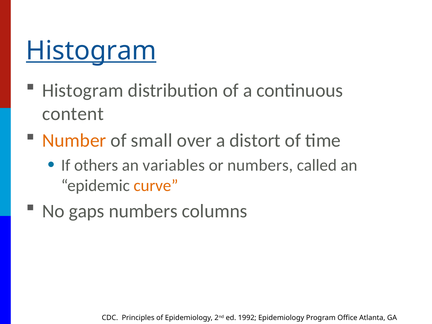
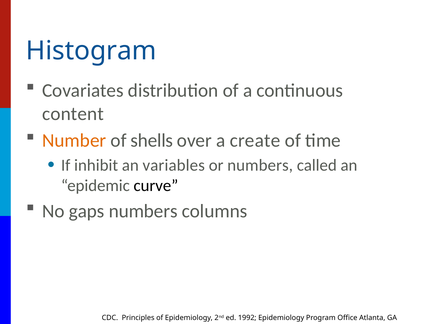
Histogram underline: present -> none (91, 51)
Histogram: Histogram -> Covariates (83, 91)
small: small -> shells (152, 141)
distort: distort -> create (255, 141)
others: others -> inhibit (96, 165)
curve colour: orange -> black (156, 186)
